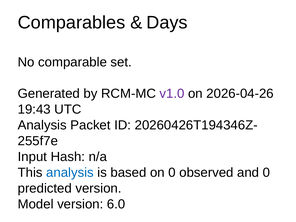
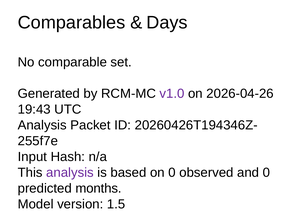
analysis colour: blue -> purple (70, 173)
predicted version: version -> months (99, 188)
6.0: 6.0 -> 1.5 (116, 204)
